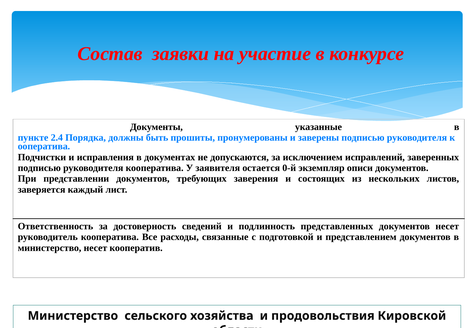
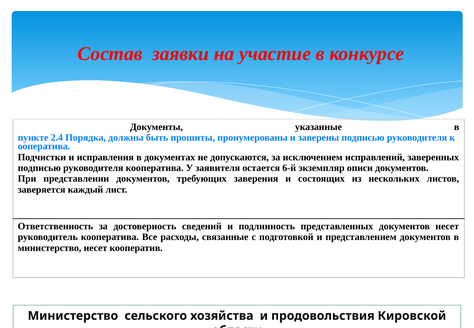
0-й: 0-й -> 6-й (289, 168)
